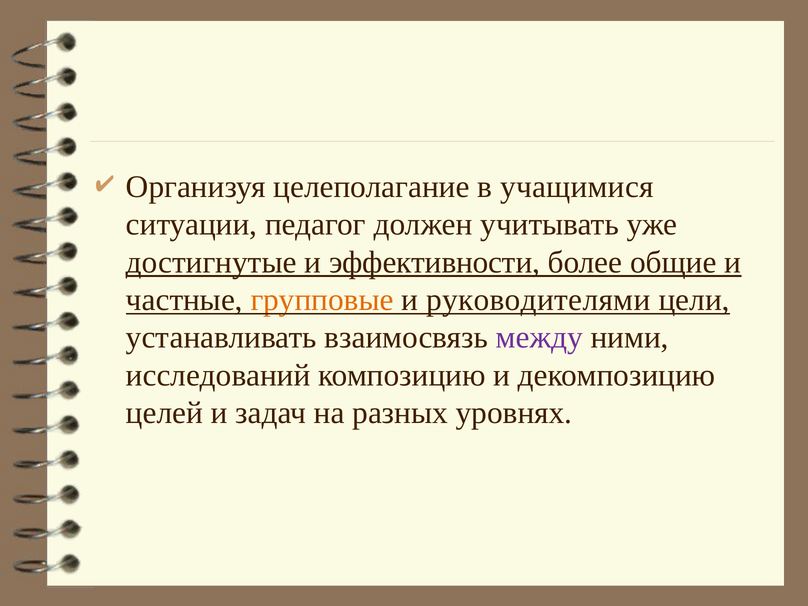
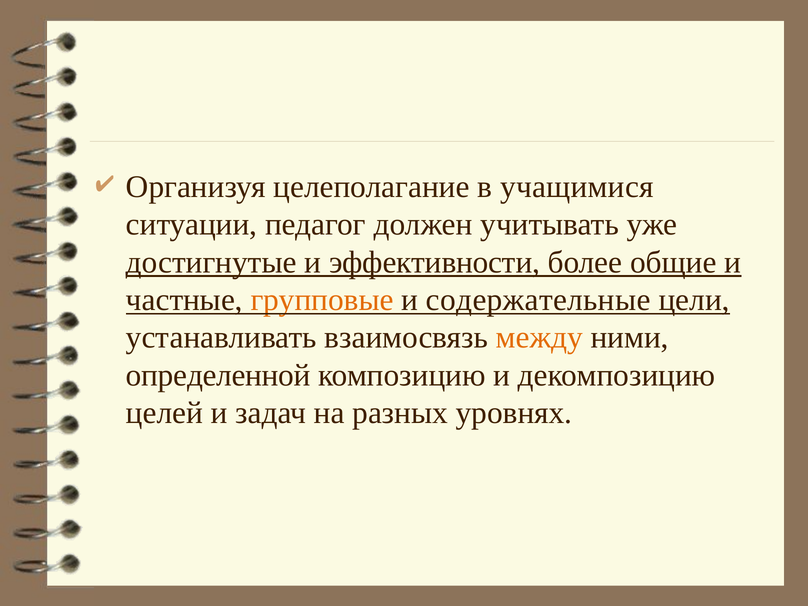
руководителями: руководителями -> содержательные (538, 300)
между colour: purple -> orange (539, 338)
исследований: исследований -> определенной (218, 375)
